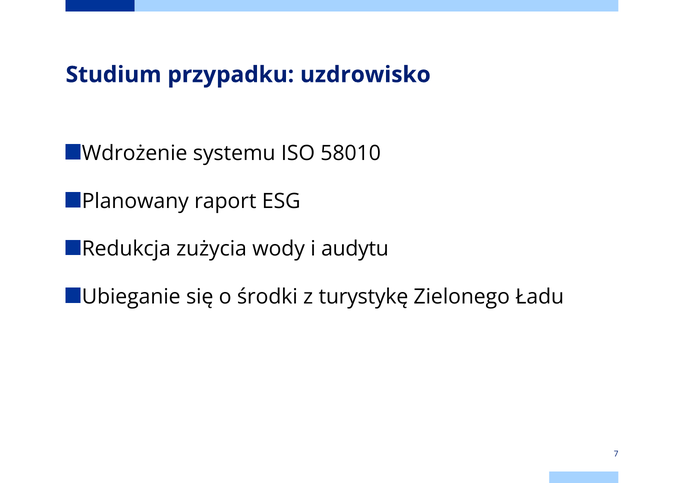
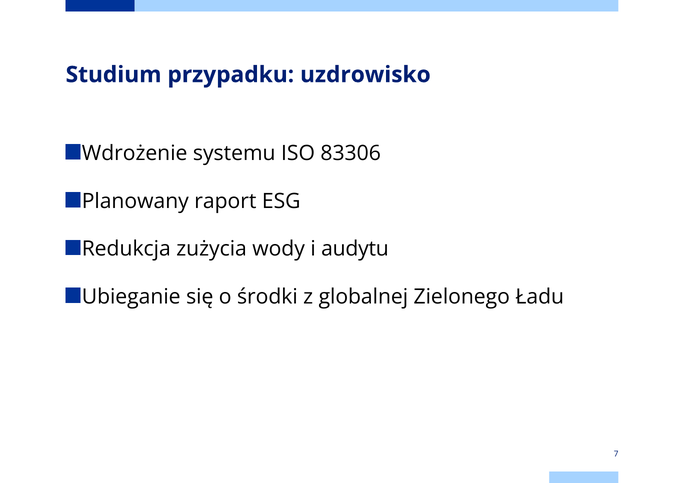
58010: 58010 -> 83306 (351, 154)
turystykę: turystykę -> globalnej (363, 297)
